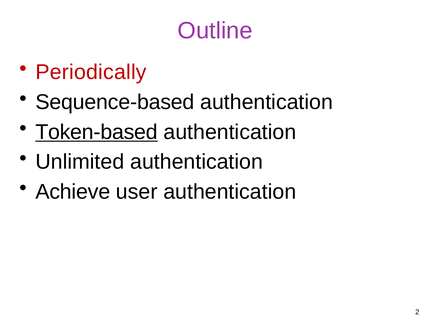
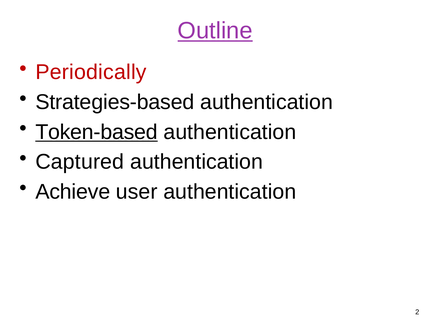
Outline underline: none -> present (215, 31)
Sequence-based: Sequence-based -> Strategies-based (115, 102)
Unlimited: Unlimited -> Captured (80, 162)
